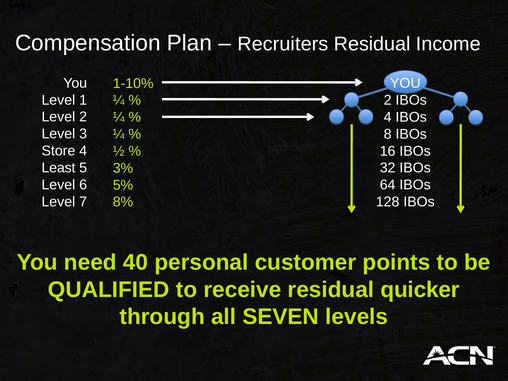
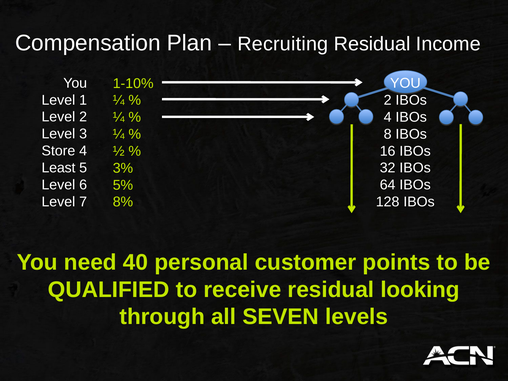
Recruiters: Recruiters -> Recruiting (283, 44)
quicker: quicker -> looking (420, 290)
